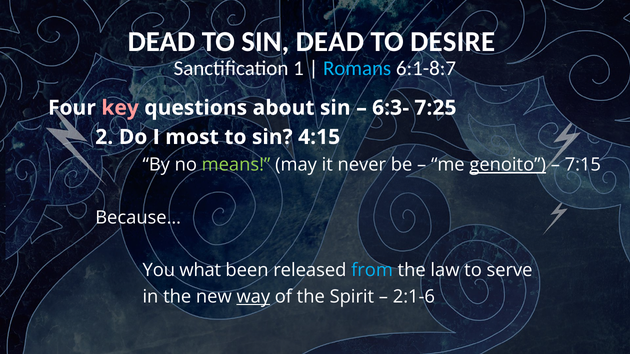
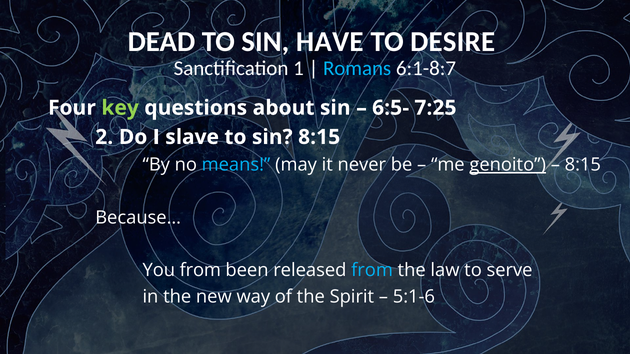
SIN DEAD: DEAD -> HAVE (330, 42)
key colour: pink -> light green (120, 108)
6:3-: 6:3- -> 6:5- (390, 108)
most: most -> slave (192, 137)
sin 4:15: 4:15 -> 8:15 (319, 137)
means colour: light green -> light blue (236, 165)
7:15: 7:15 -> 8:15 (583, 165)
You what: what -> from (200, 271)
way underline: present -> none (253, 297)
2:1-6: 2:1-6 -> 5:1-6 (414, 297)
